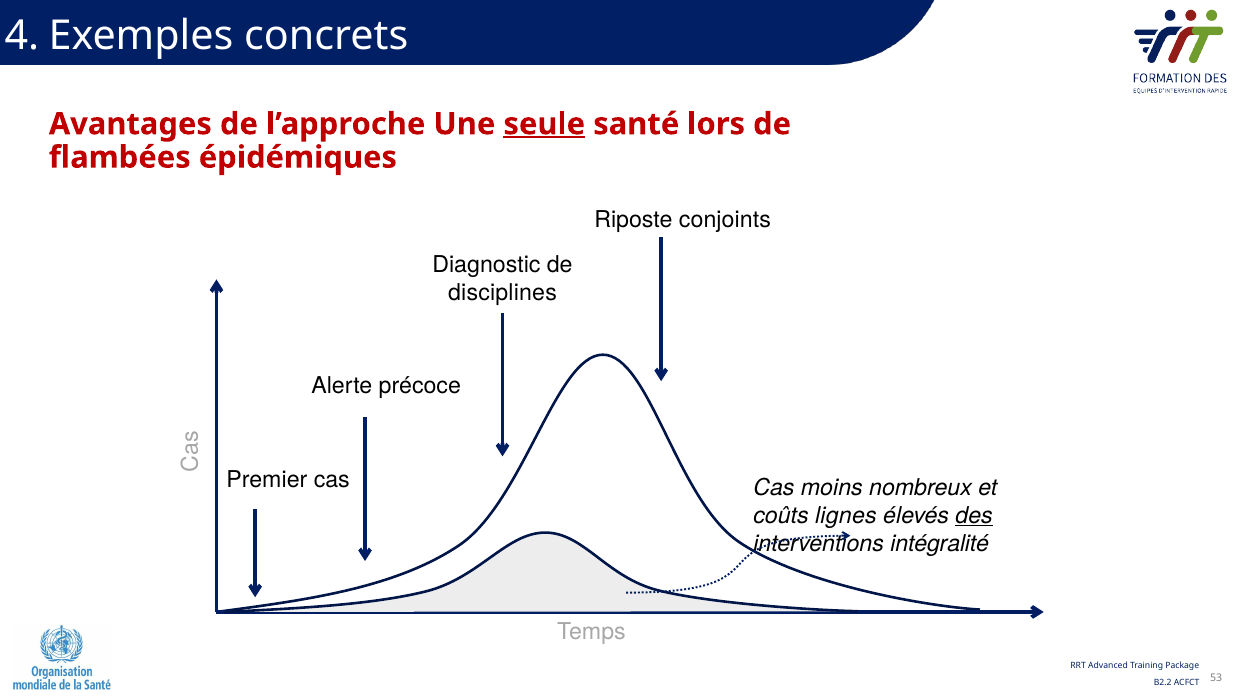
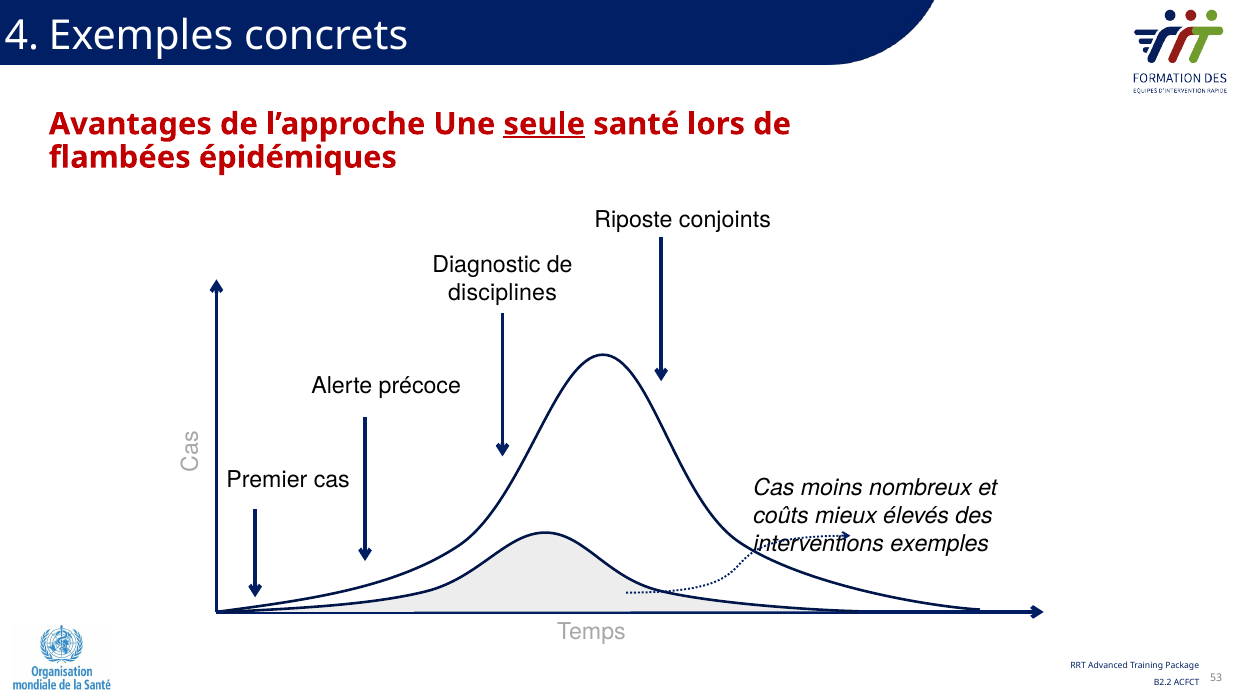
lignes: lignes -> mieux (846, 516)
des underline: present -> none (974, 516)
intégralité: intégralité -> exemples (940, 543)
